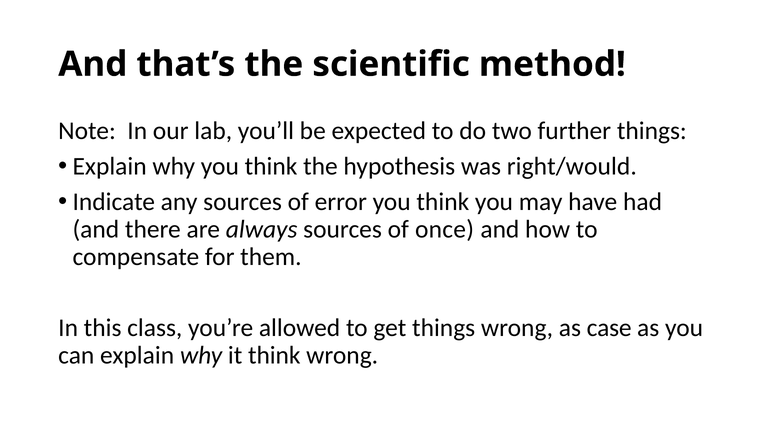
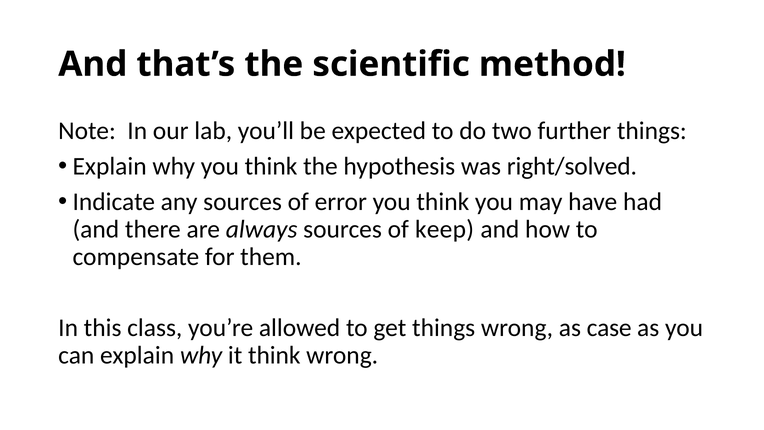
right/would: right/would -> right/solved (572, 166)
once: once -> keep (445, 229)
